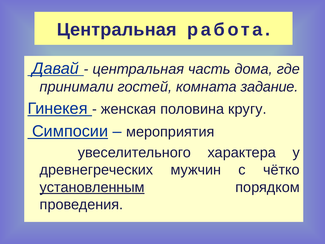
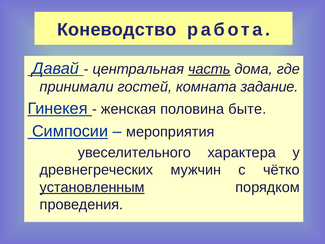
Центральная: Центральная -> Коневодство (117, 30)
часть underline: none -> present (209, 69)
кругу: кругу -> быте (247, 109)
